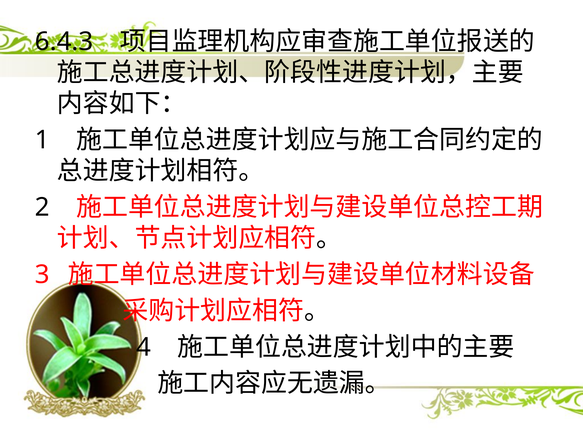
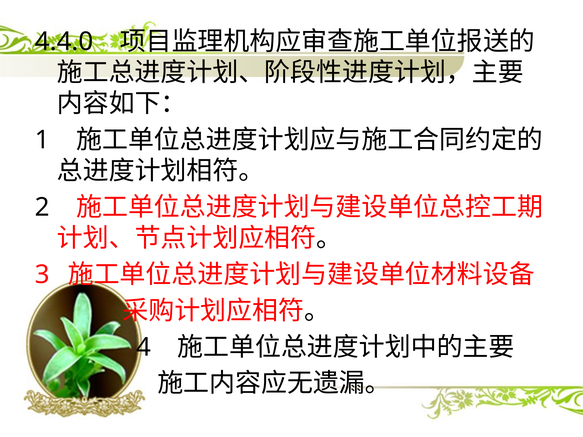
6.4.3: 6.4.3 -> 4.4.0 (64, 41)
